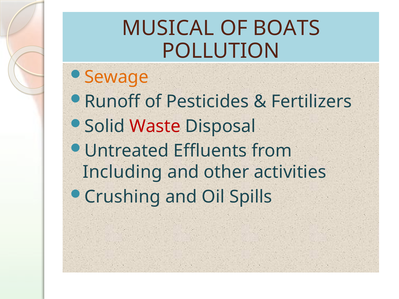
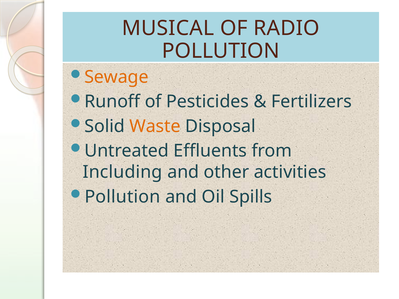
BOATS: BOATS -> RADIO (286, 28)
Waste colour: red -> orange (155, 126)
Crushing: Crushing -> Pollution (122, 197)
